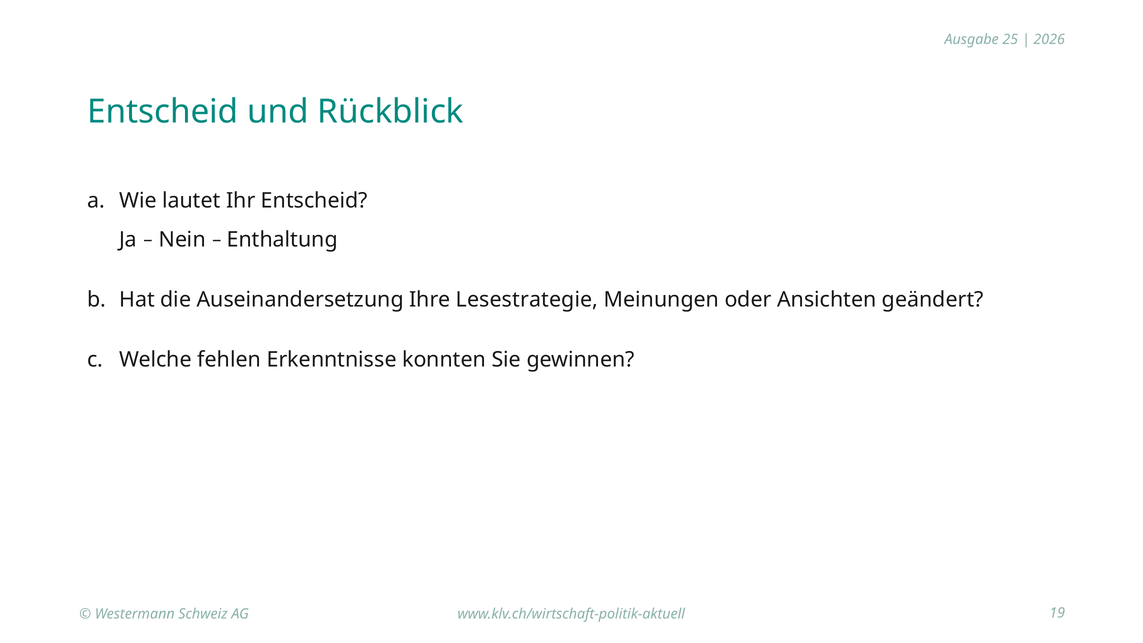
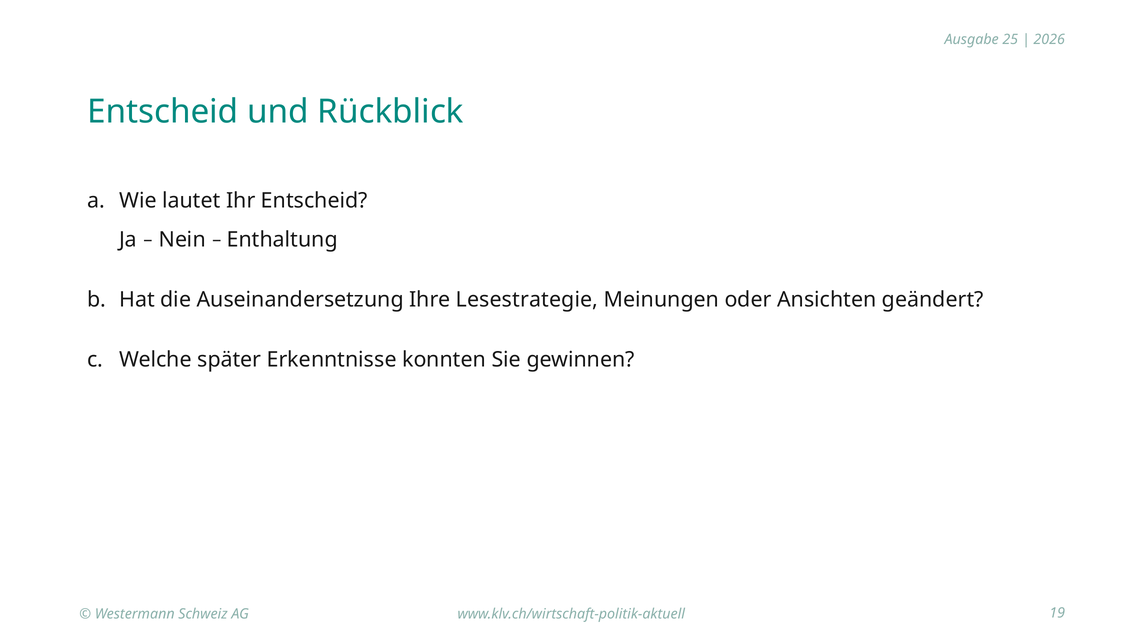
fehlen: fehlen -> später (229, 359)
